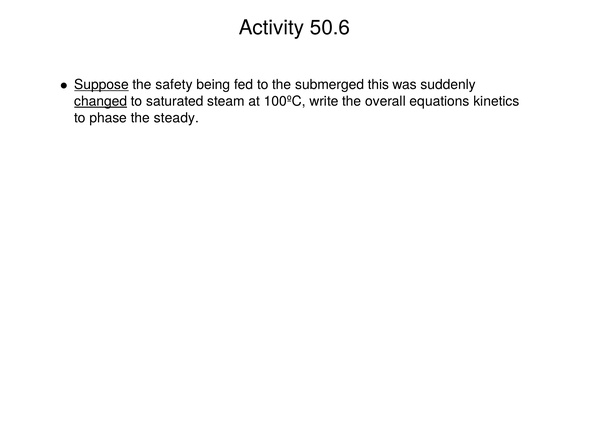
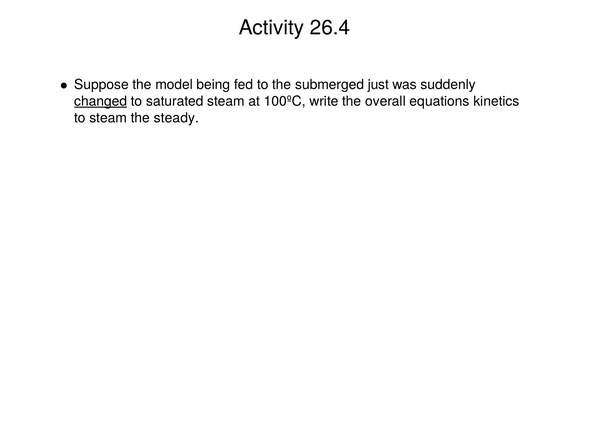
50.6: 50.6 -> 26.4 (330, 28)
Suppose underline: present -> none (101, 85)
safety: safety -> model (174, 85)
this: this -> just (378, 85)
to phase: phase -> steam (108, 118)
